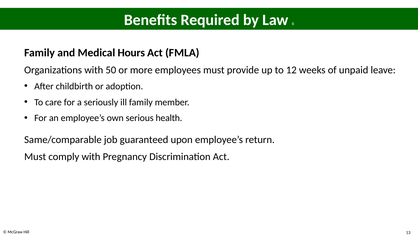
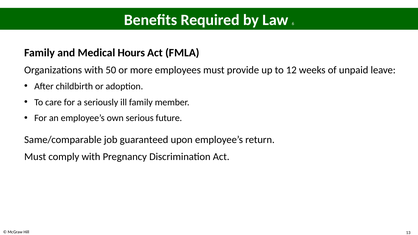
health: health -> future (169, 118)
